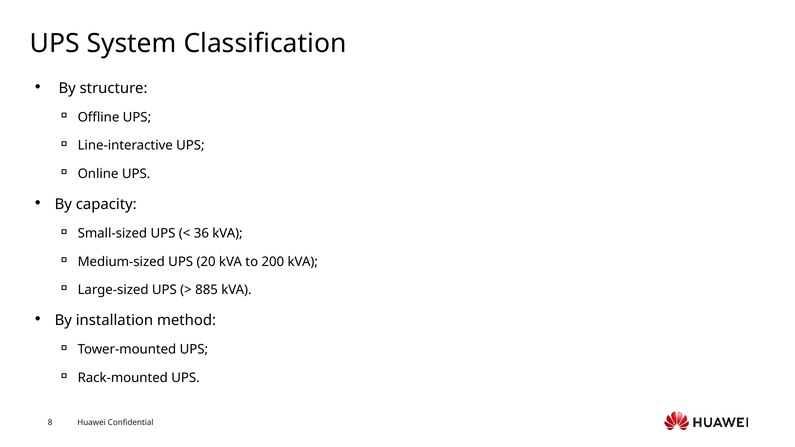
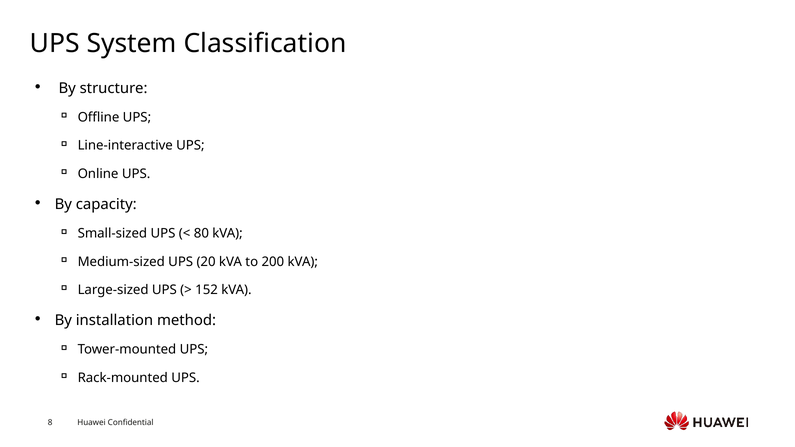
36: 36 -> 80 (201, 234)
885: 885 -> 152 (207, 290)
